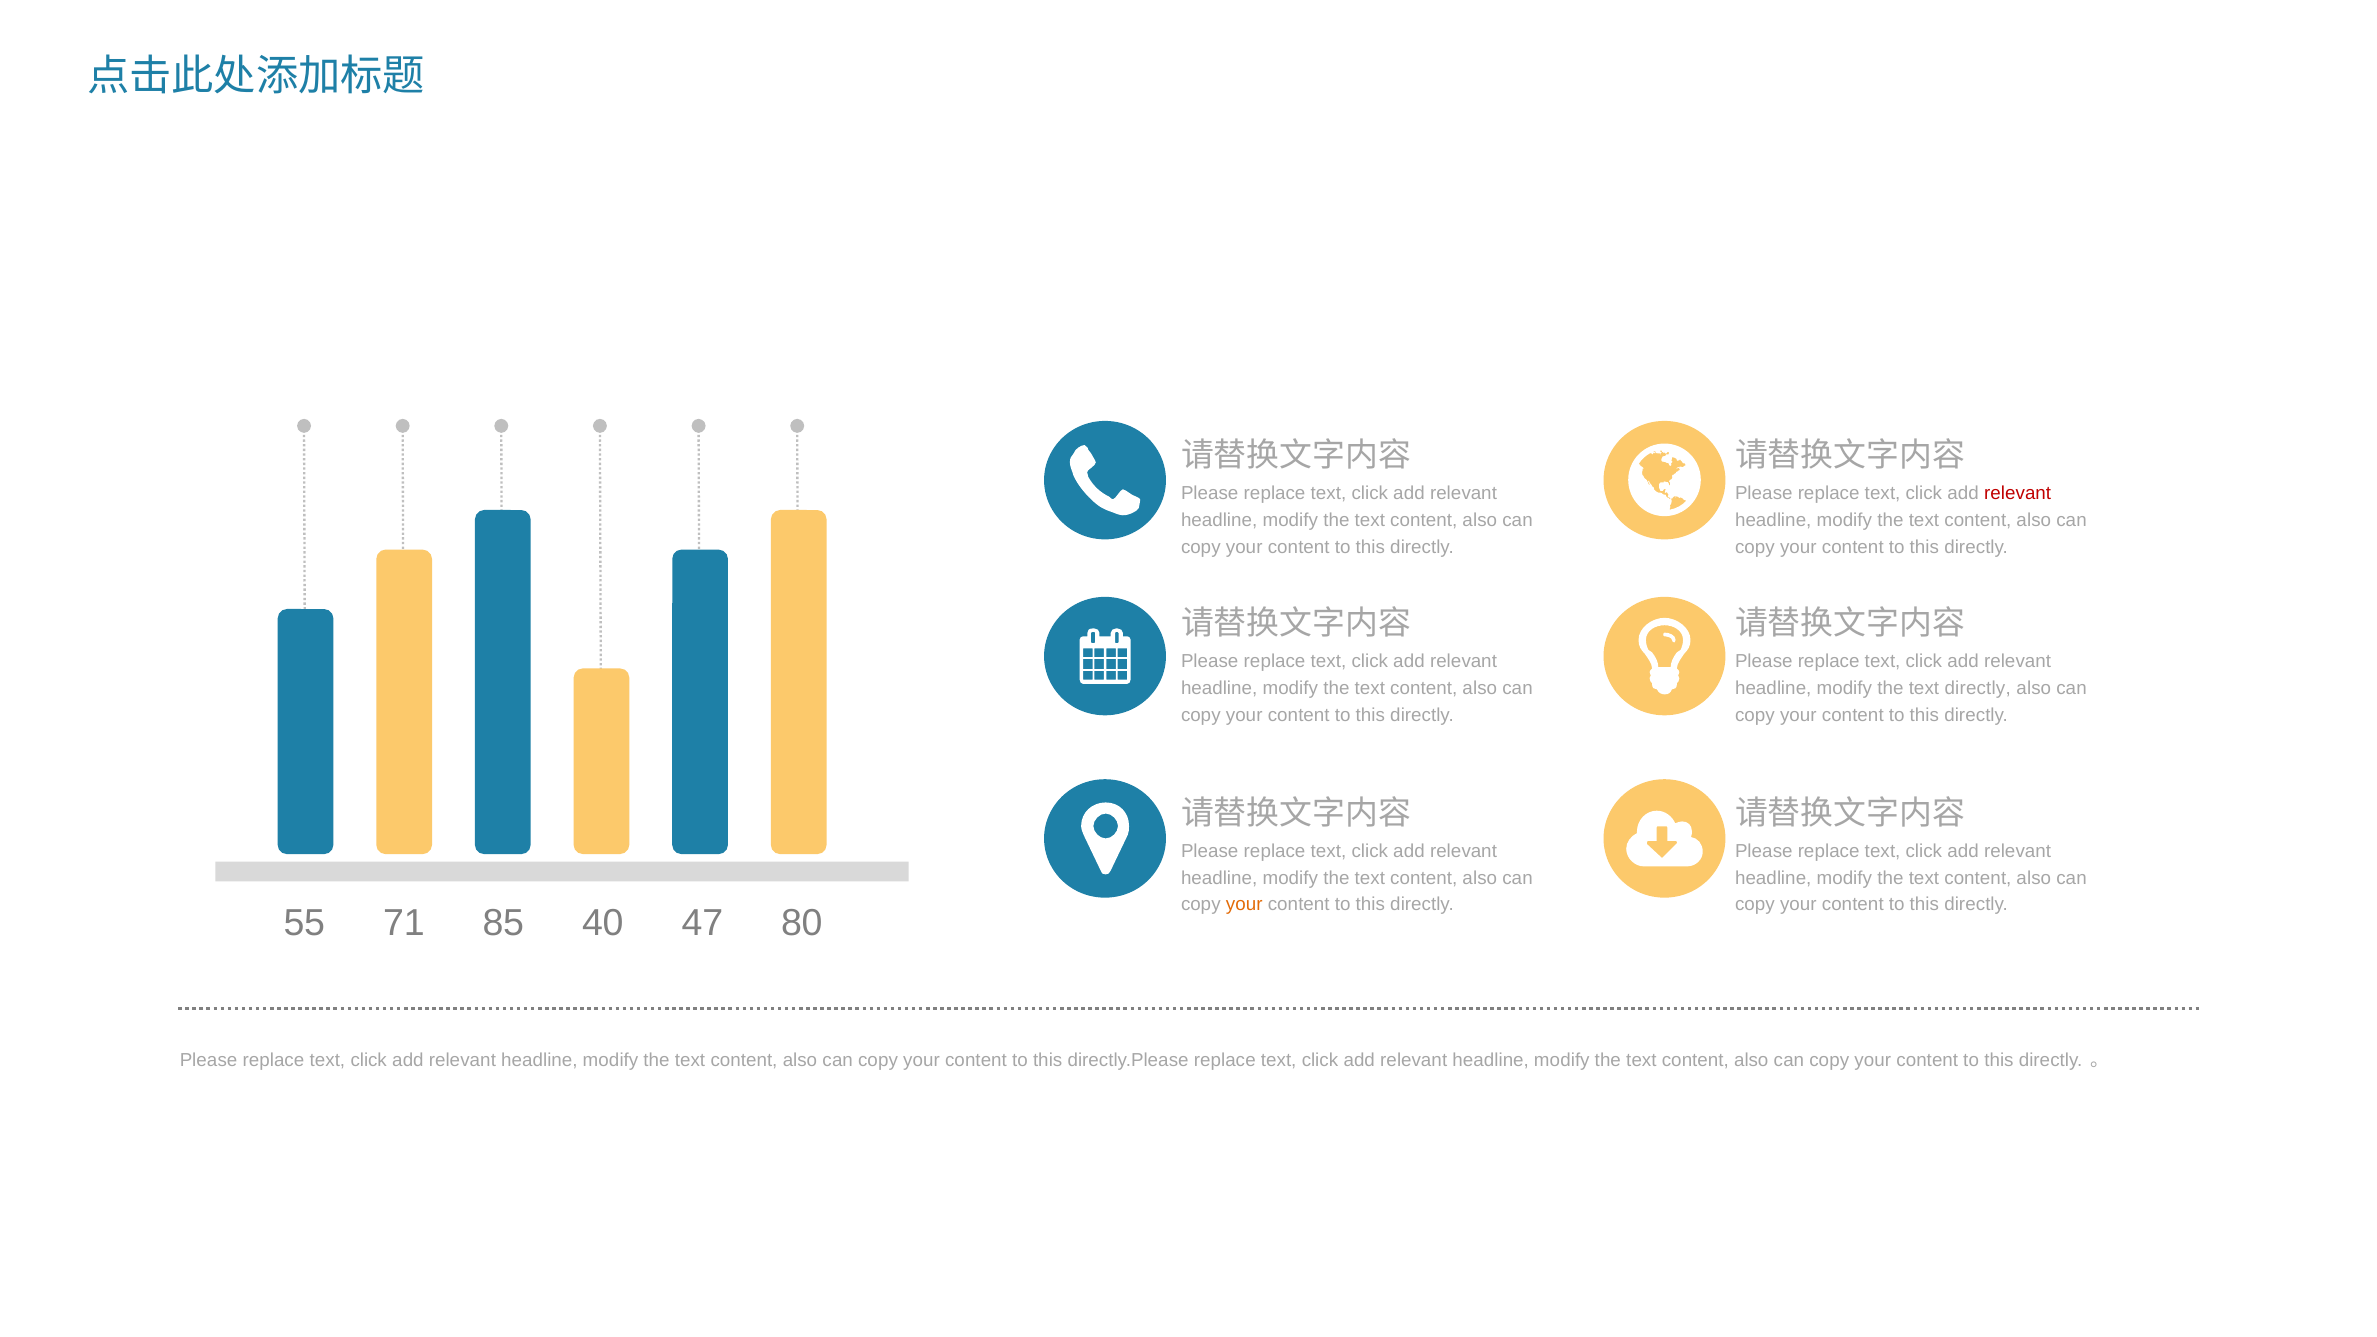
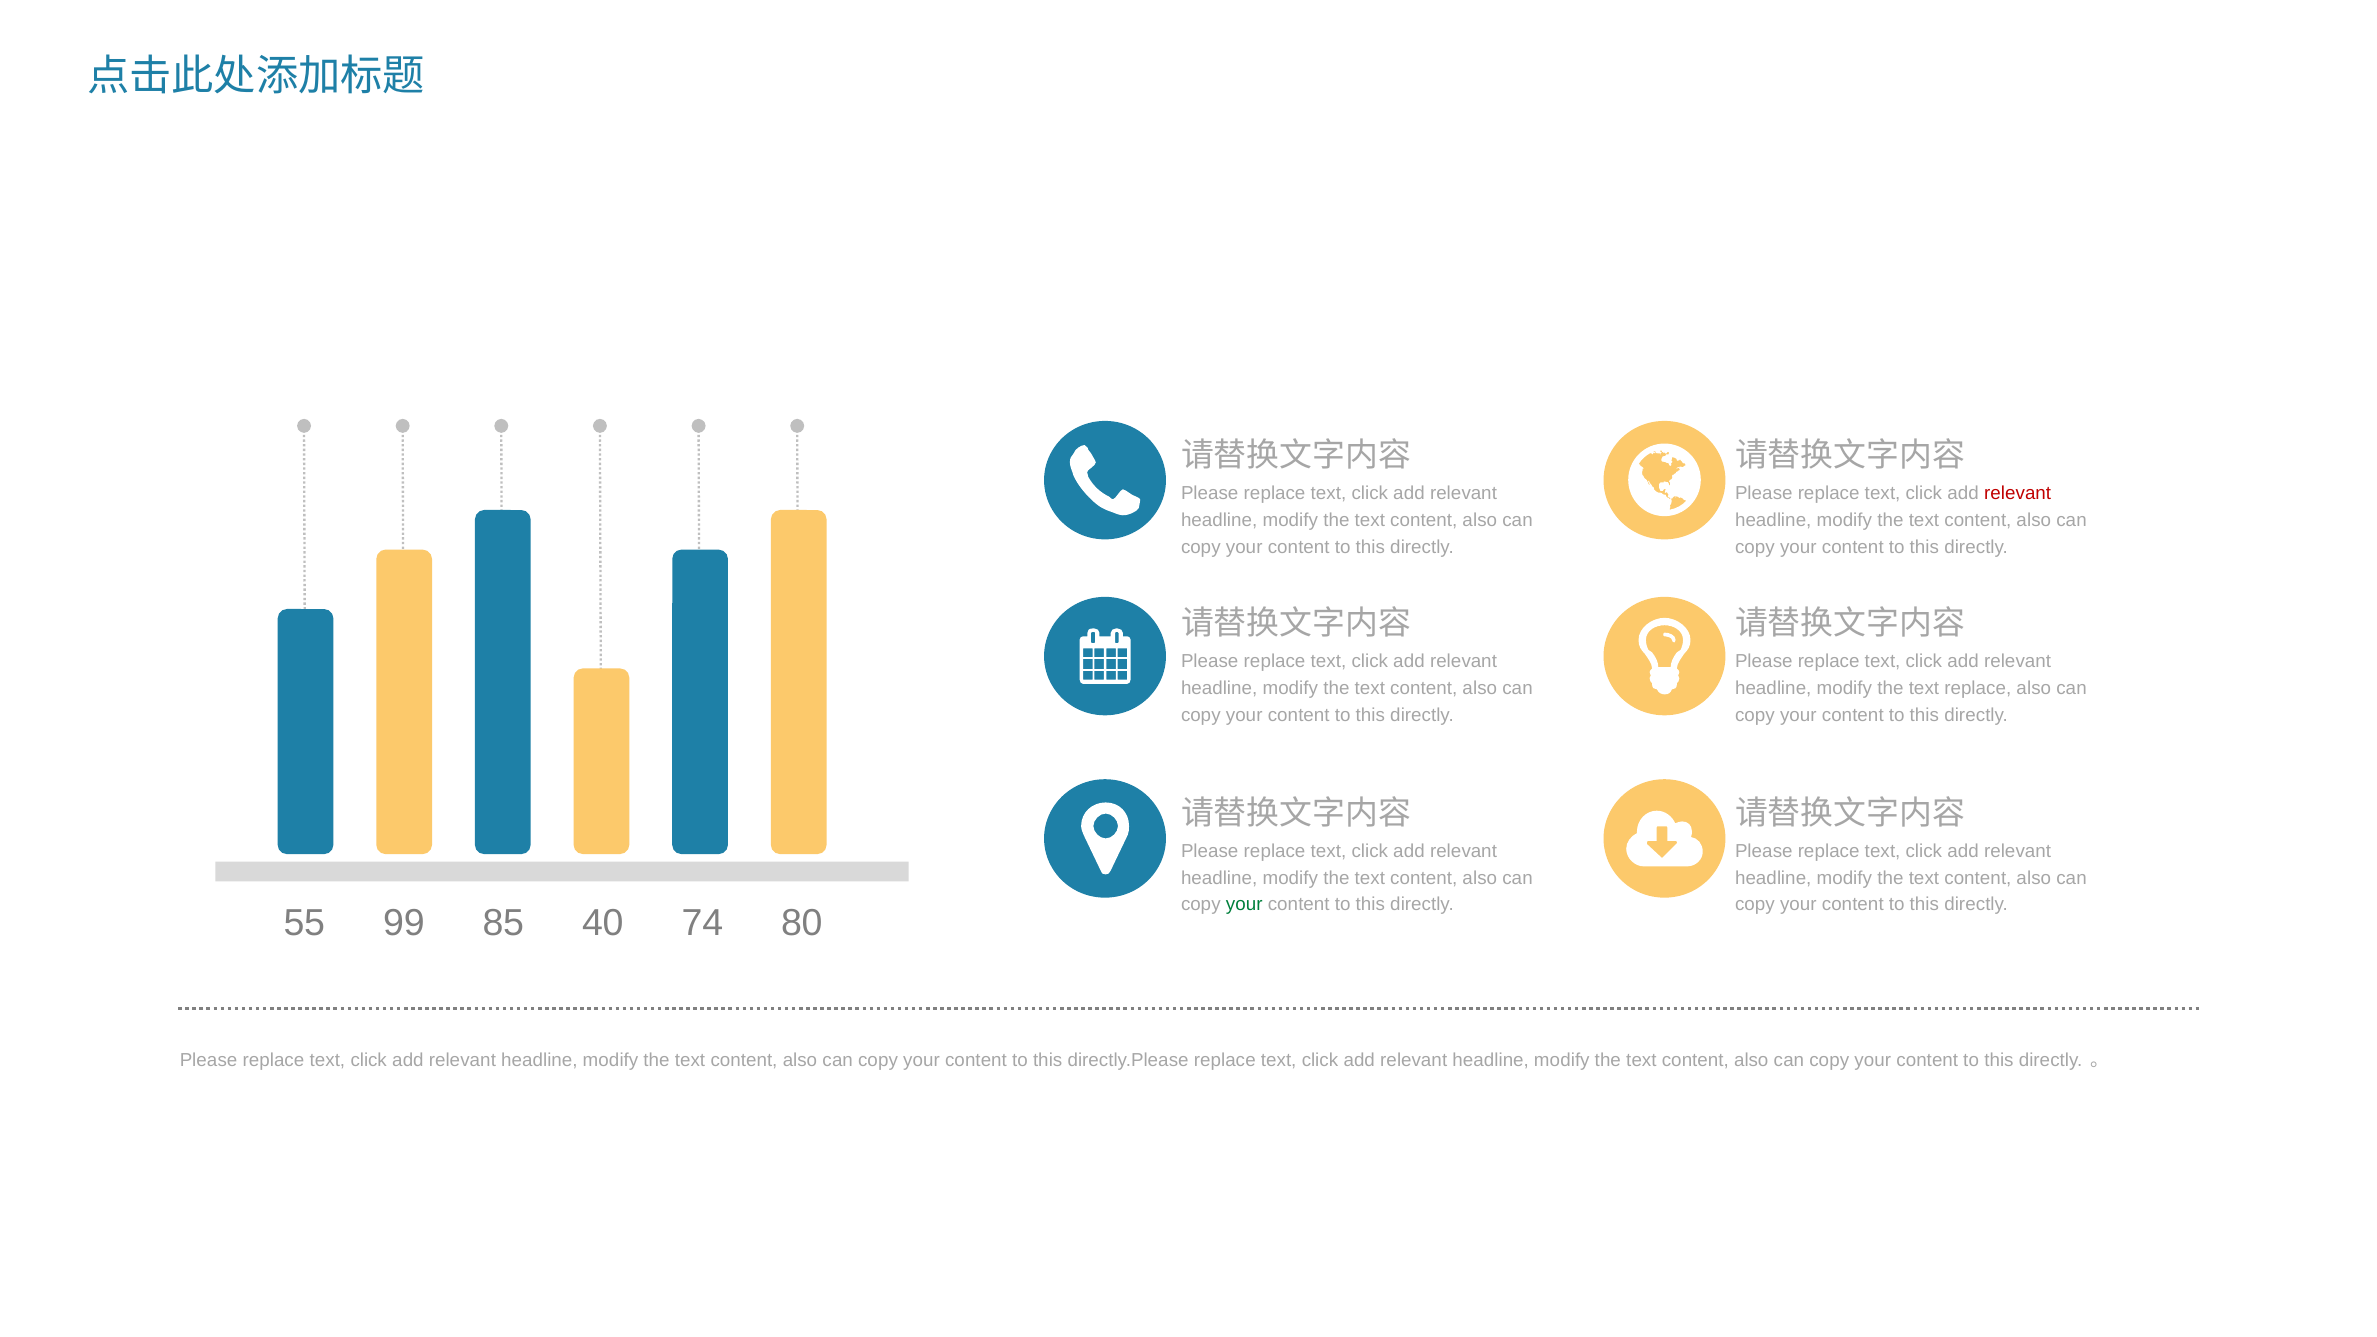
text directly: directly -> replace (1978, 688)
your colour: orange -> green (1244, 905)
71: 71 -> 99 (404, 923)
47: 47 -> 74 (702, 923)
